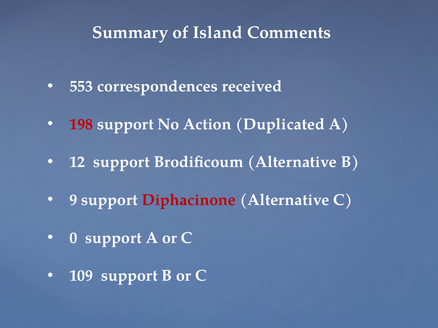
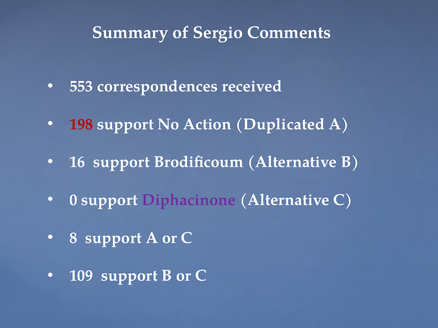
Island: Island -> Sergio (218, 33)
12: 12 -> 16 (77, 162)
9: 9 -> 0 (73, 200)
Diphacinone colour: red -> purple (189, 200)
0: 0 -> 8 (73, 238)
